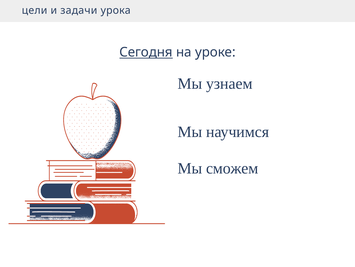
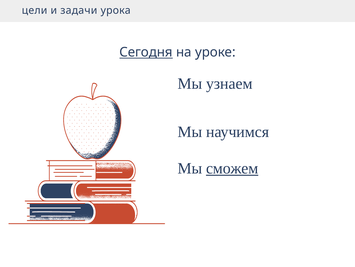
сможем underline: none -> present (232, 168)
